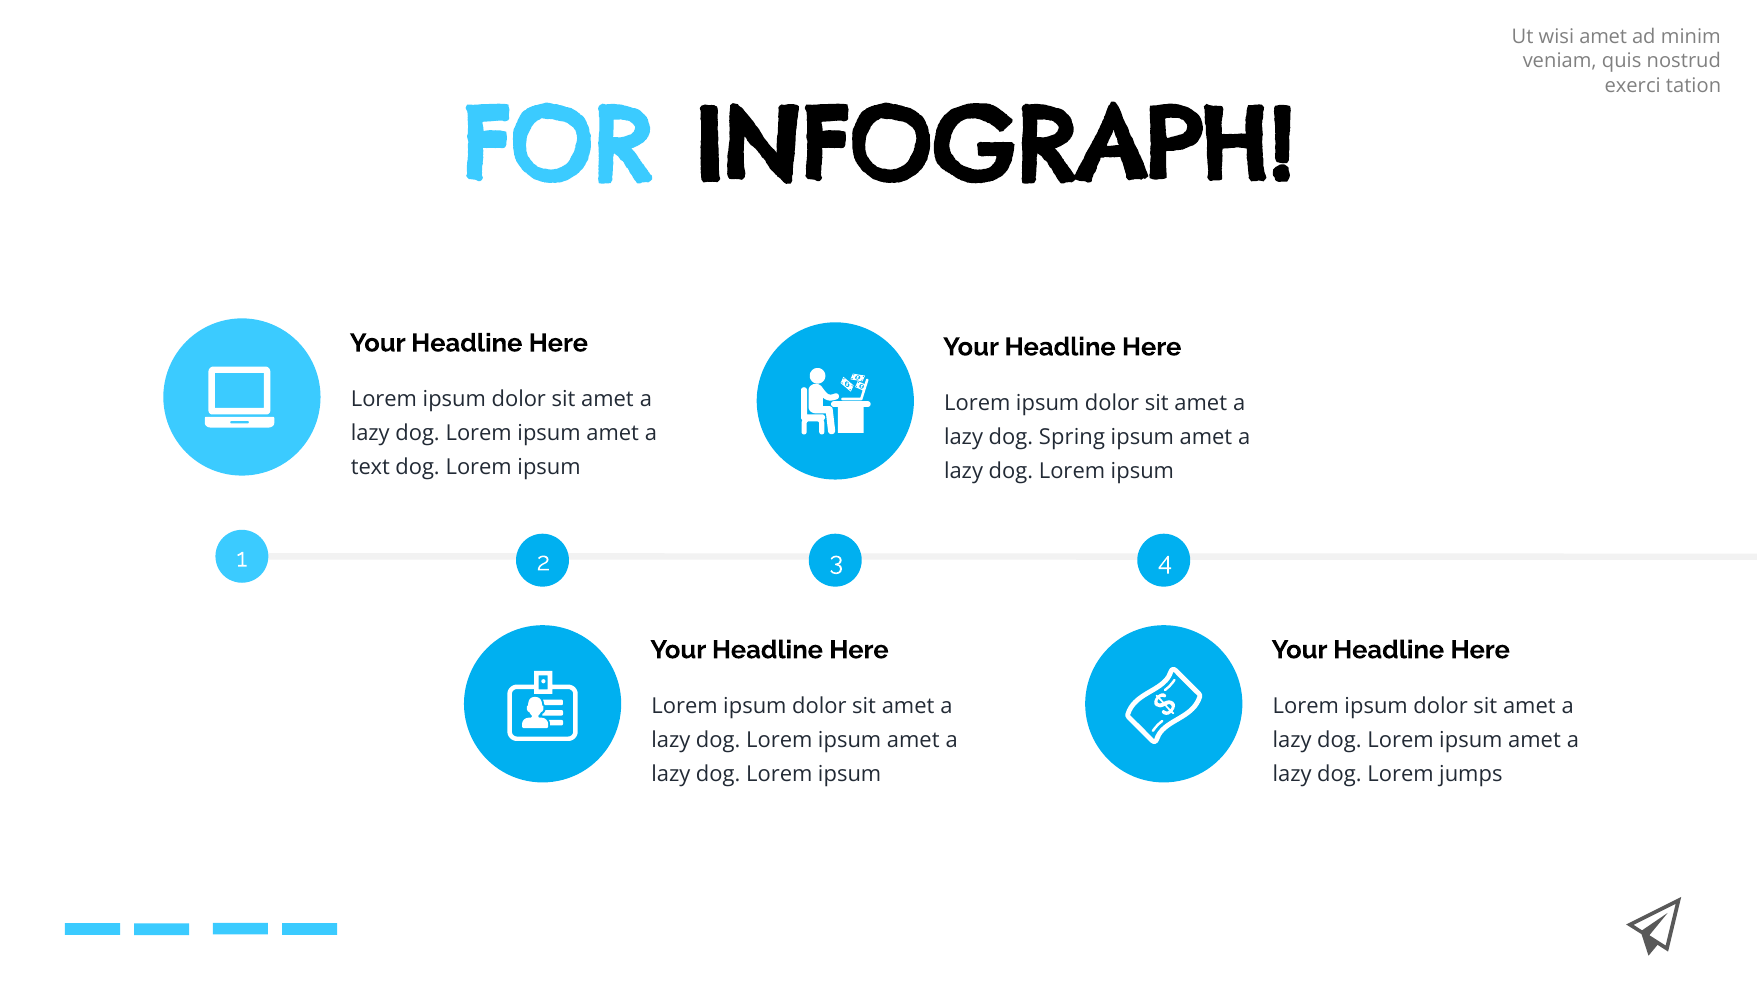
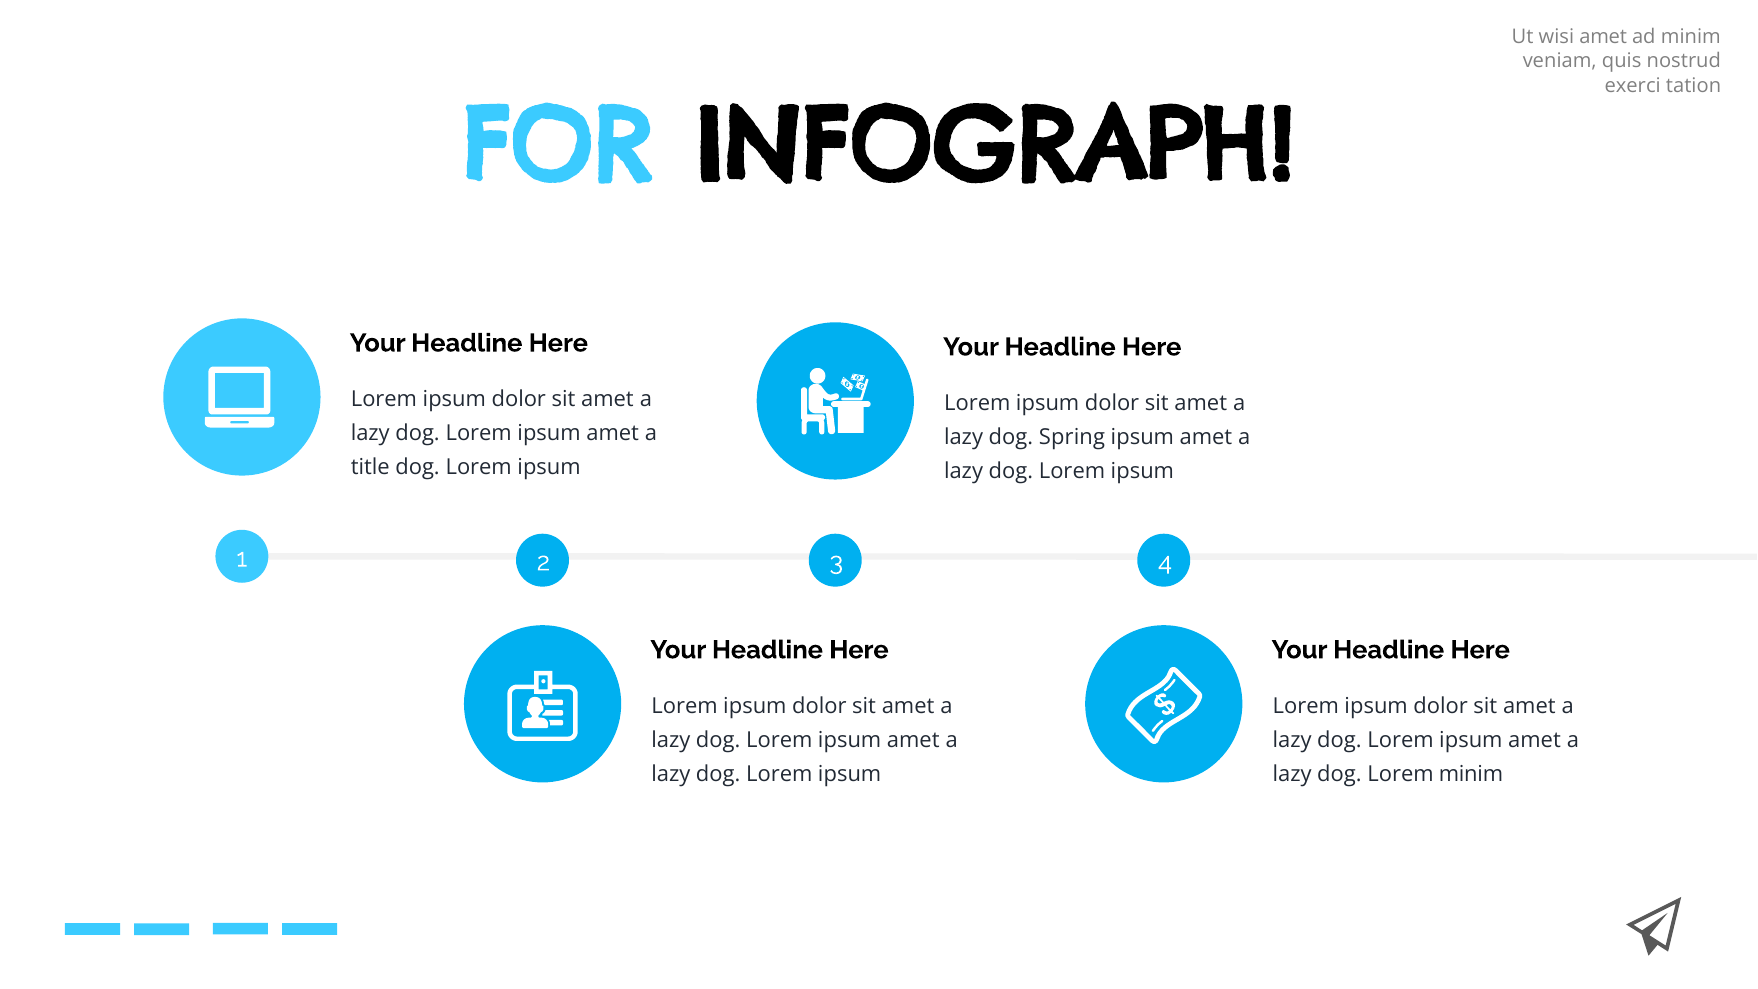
text: text -> title (370, 468)
Lorem jumps: jumps -> minim (1471, 774)
